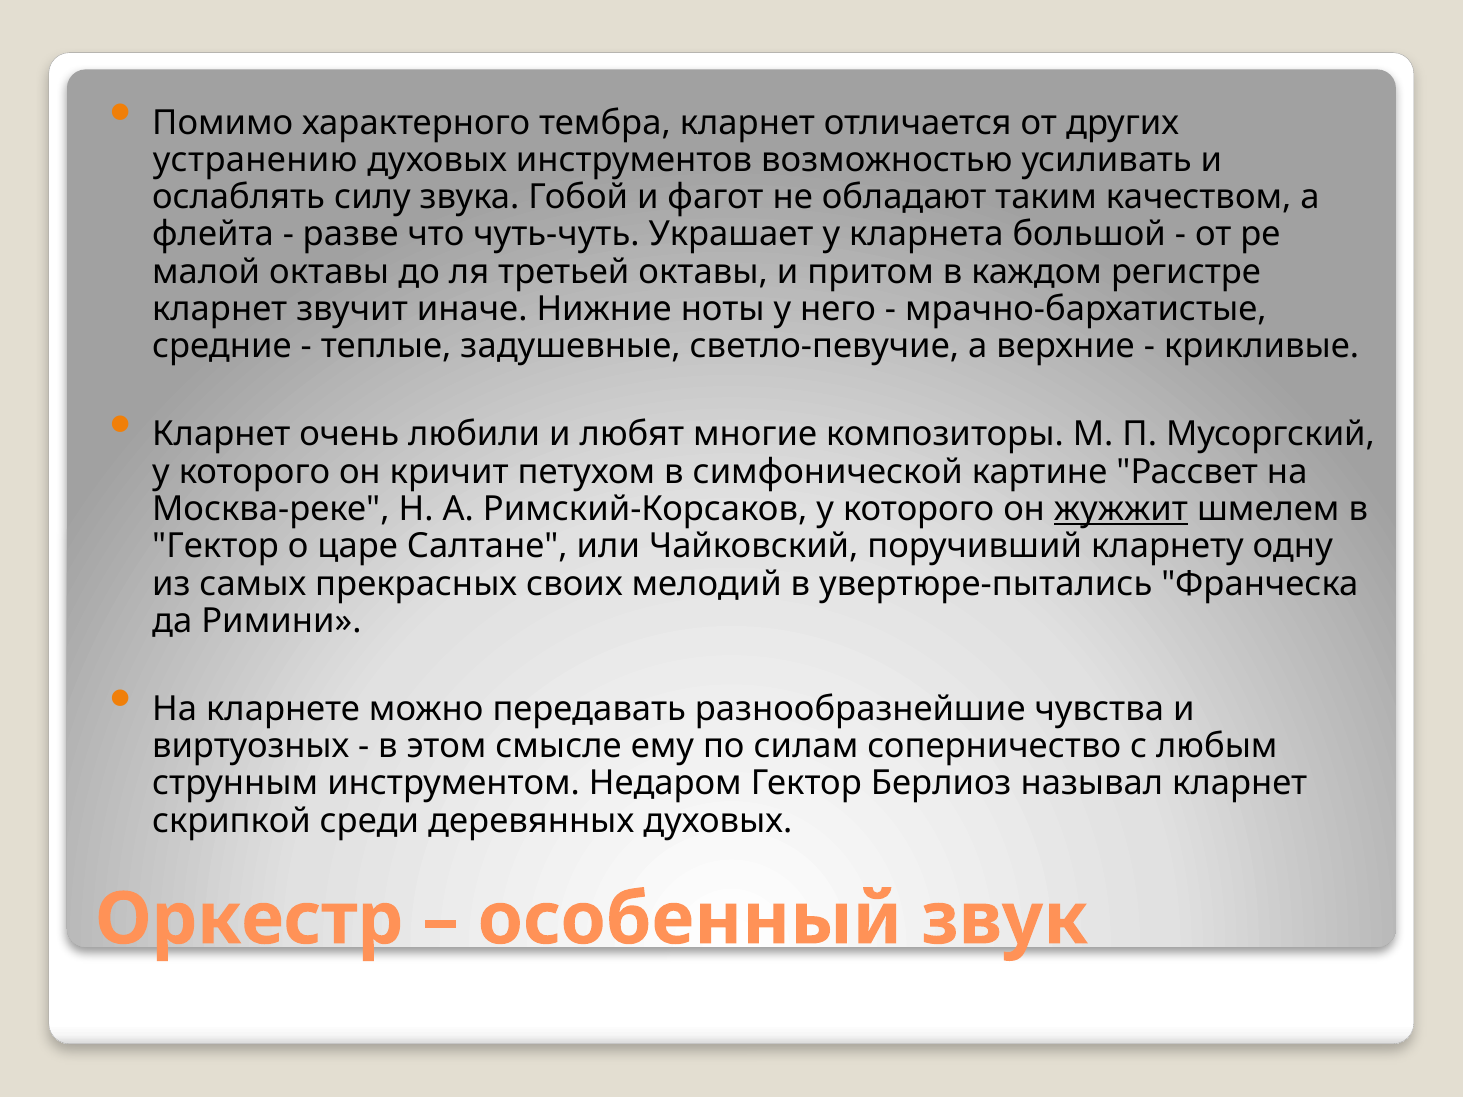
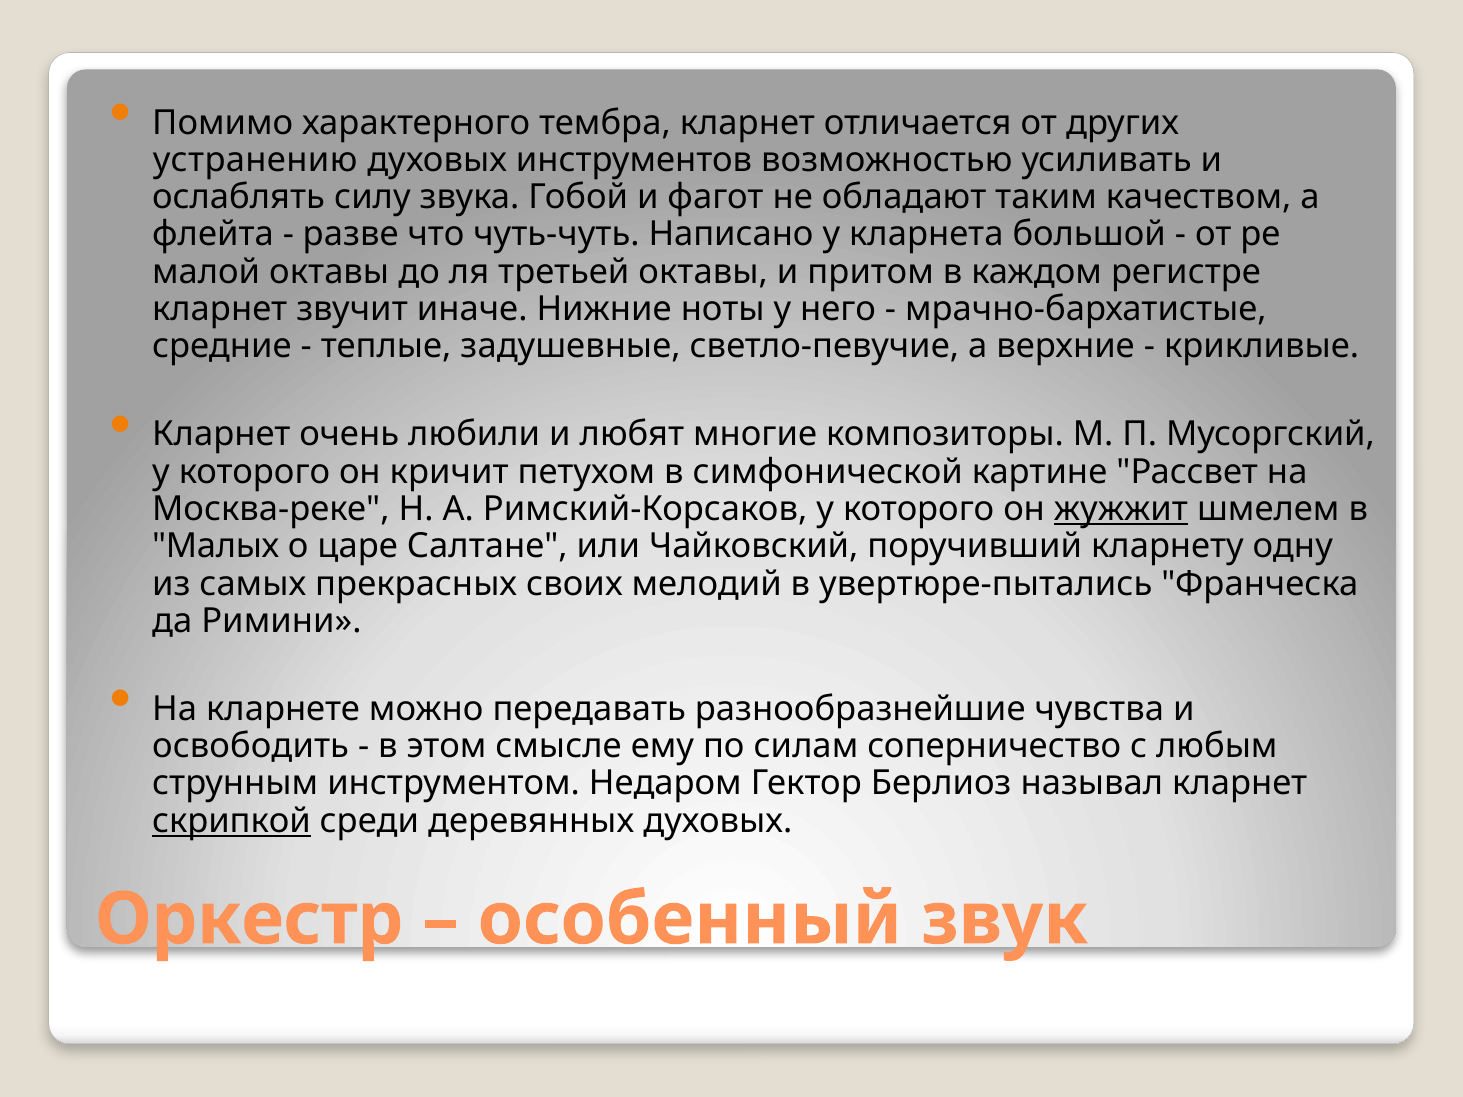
Украшает: Украшает -> Написано (731, 235)
Гектор: Гектор -> Малых (216, 546)
виртуозных: виртуозных -> освободить (251, 746)
скрипкой underline: none -> present (231, 821)
